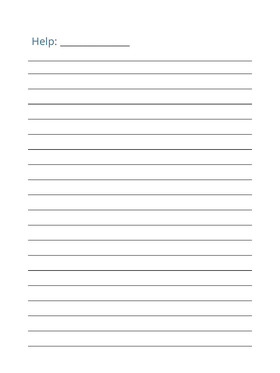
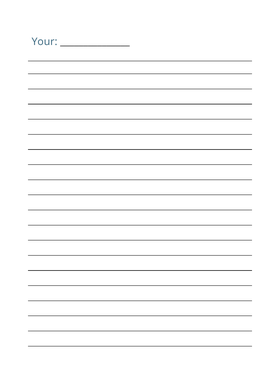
Help: Help -> Your (45, 42)
